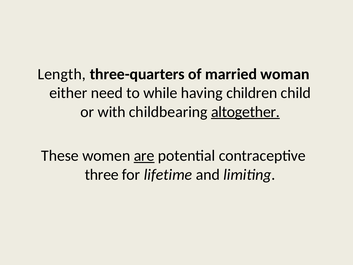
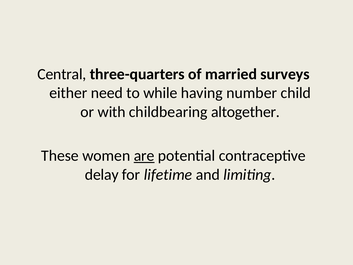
Length: Length -> Central (62, 74)
woman: woman -> surveys (285, 74)
children: children -> number (252, 93)
altogether underline: present -> none (245, 112)
three: three -> delay (102, 174)
